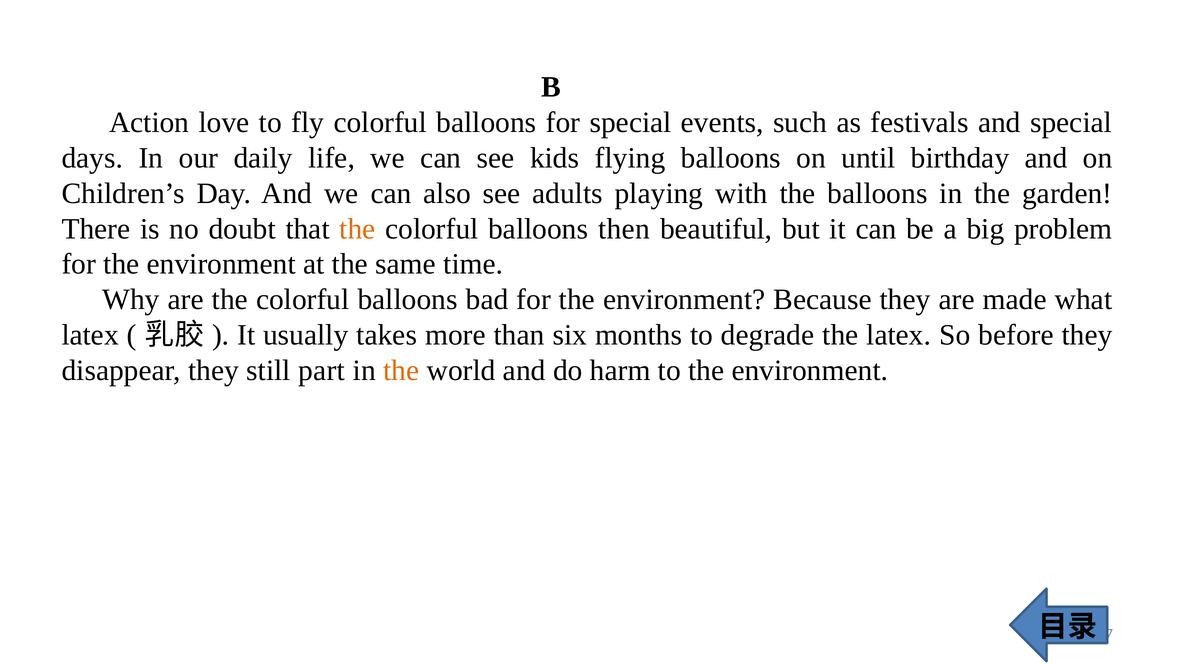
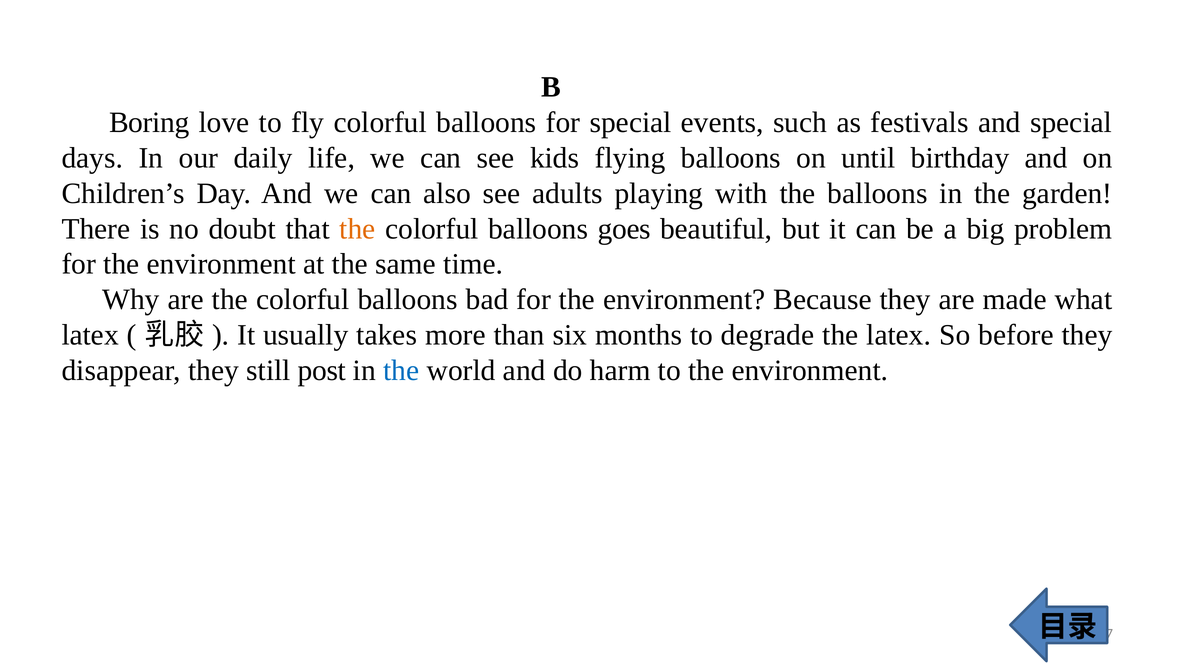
Action: Action -> Boring (149, 123)
then: then -> goes (624, 229)
part: part -> post (322, 371)
the colour: orange -> blue (401, 371)
